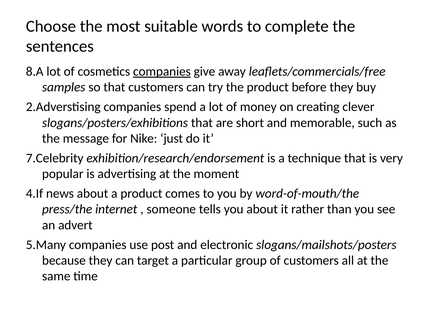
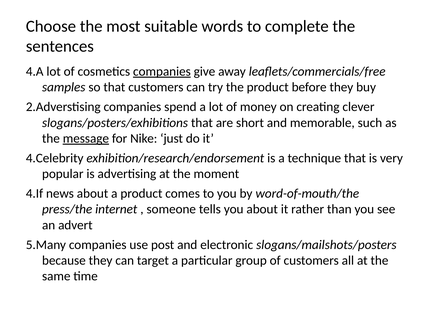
8.A: 8.A -> 4.A (35, 72)
message underline: none -> present (86, 139)
7.Celebrity: 7.Celebrity -> 4.Celebrity (55, 158)
